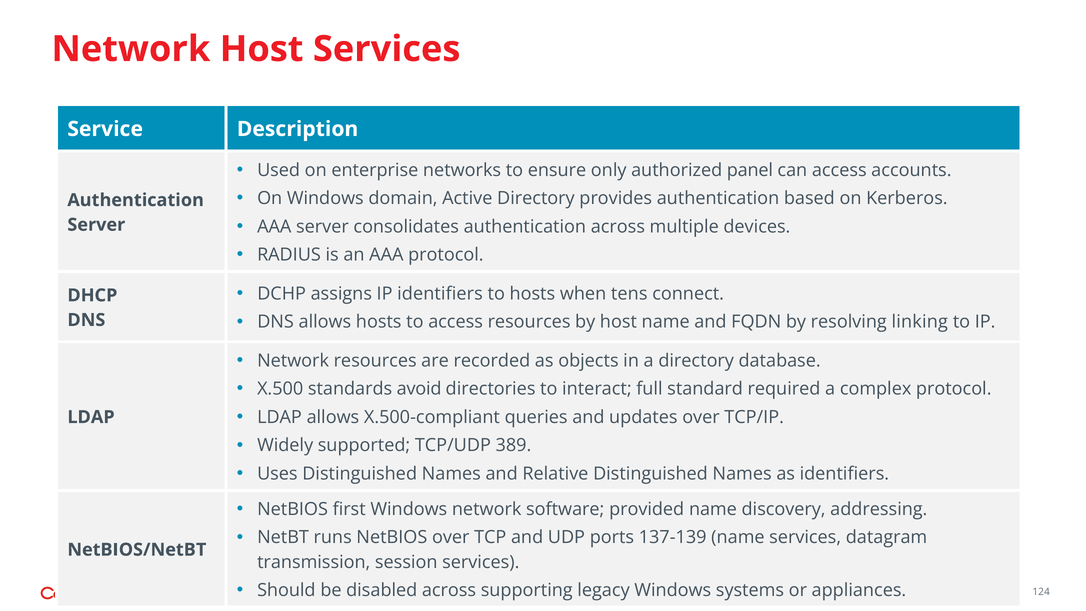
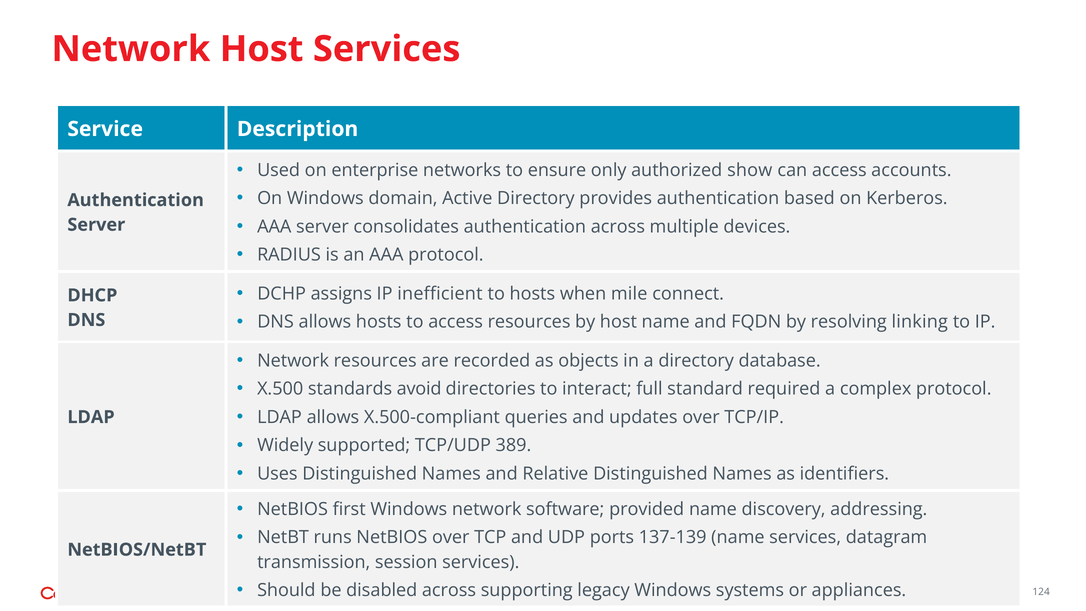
panel: panel -> show (750, 170)
IP identifiers: identifiers -> inefficient (440, 294)
tens: tens -> mile (629, 294)
